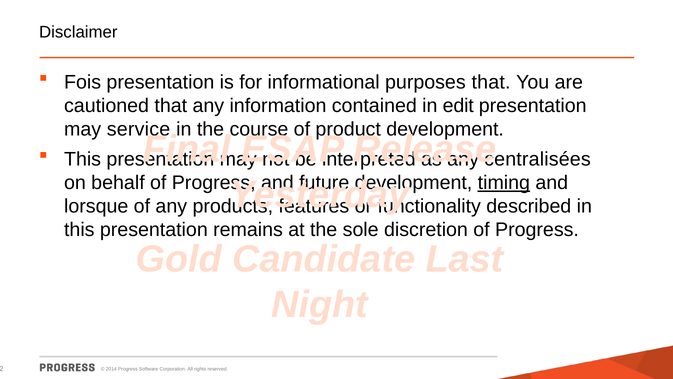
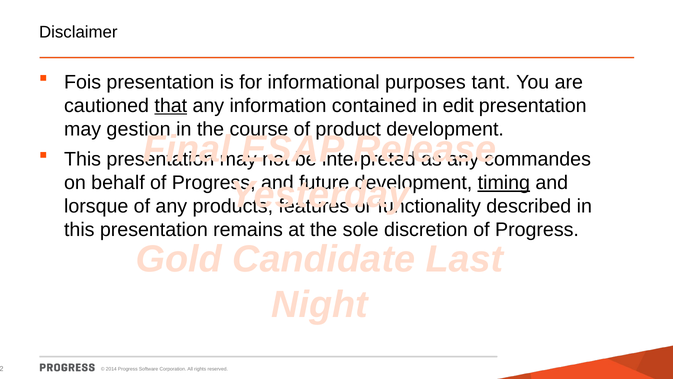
purposes that: that -> tant (491, 82)
that underline: none -> present (171, 106)
service: service -> gestion (139, 129)
centralisées: centralisées -> commandes (538, 159)
